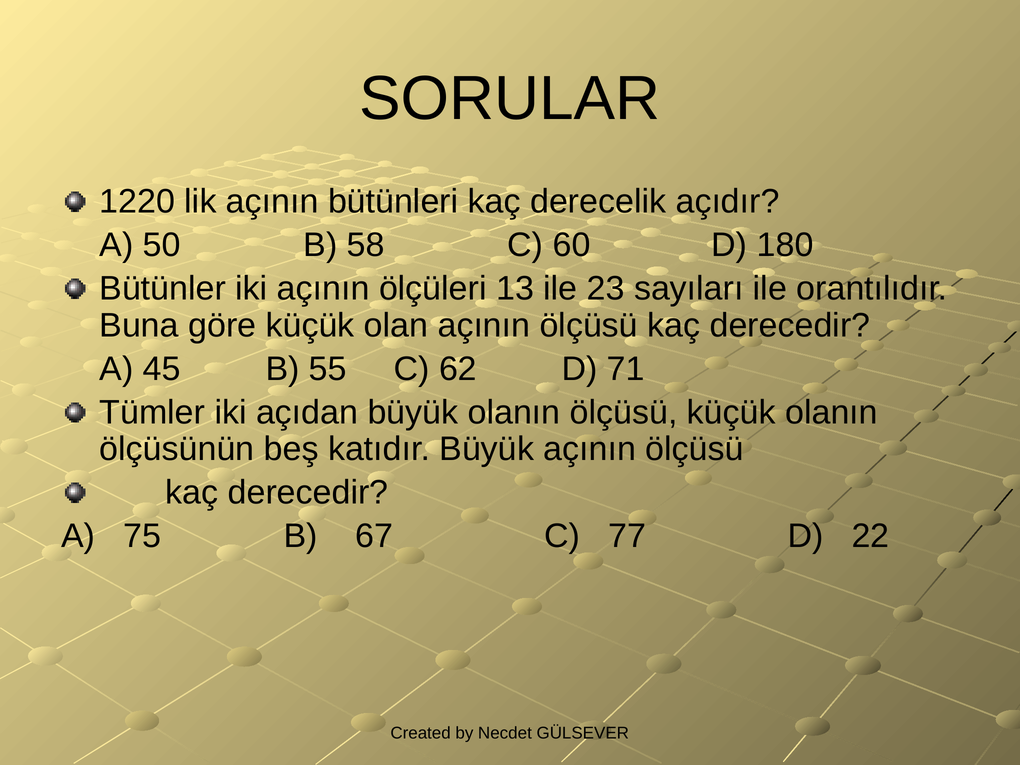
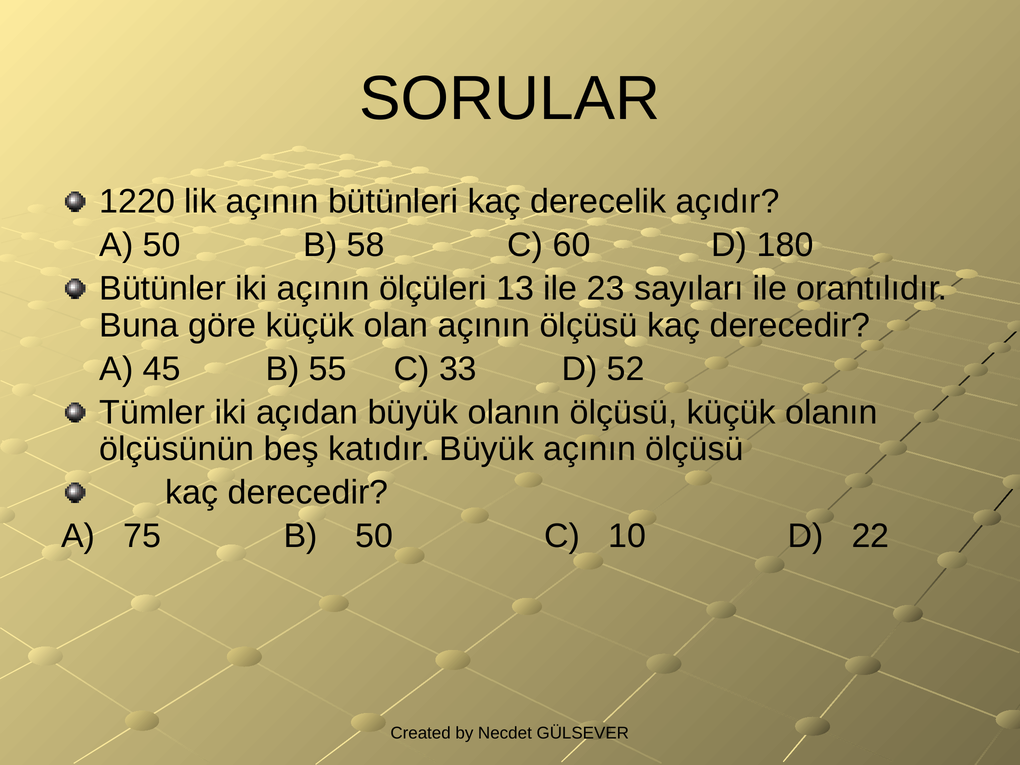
62: 62 -> 33 (458, 369)
71: 71 -> 52 (626, 369)
B 67: 67 -> 50 (374, 536)
77: 77 -> 10 (627, 536)
